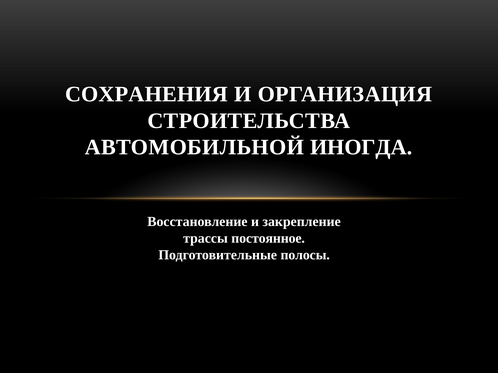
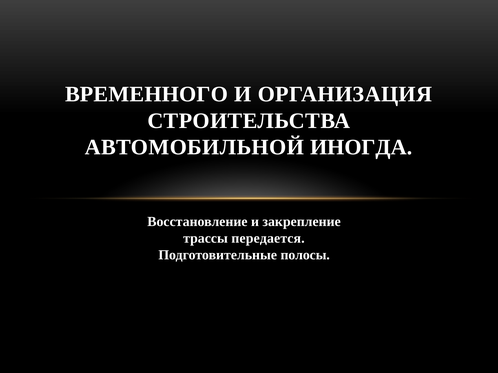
СОХРАНЕНИЯ: СОХРАНЕНИЯ -> ВРЕМЕННОГО (146, 94)
постоянное: постоянное -> передается (268, 239)
